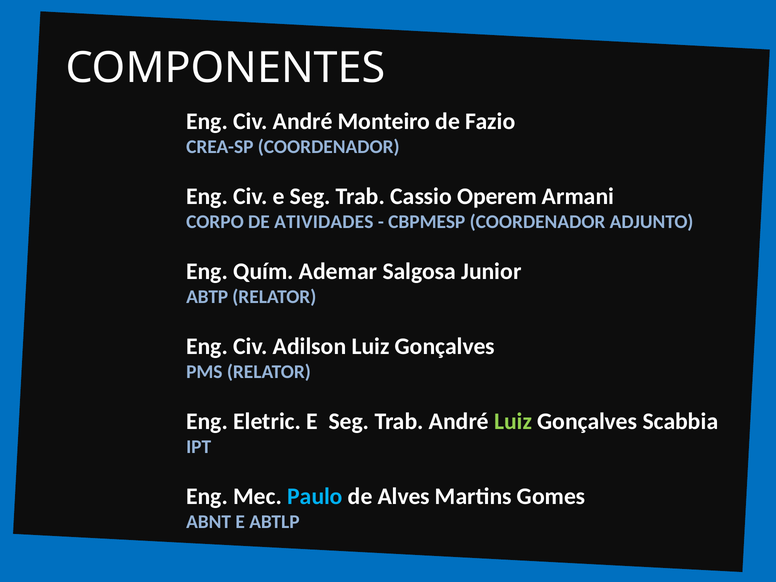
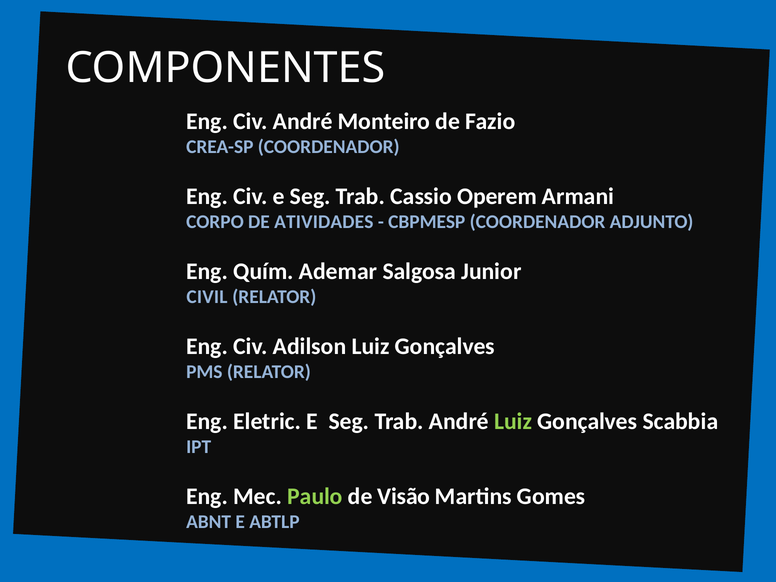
ABTP: ABTP -> CIVIL (207, 297)
Paulo colour: light blue -> light green (315, 496)
Alves: Alves -> Visão (404, 496)
